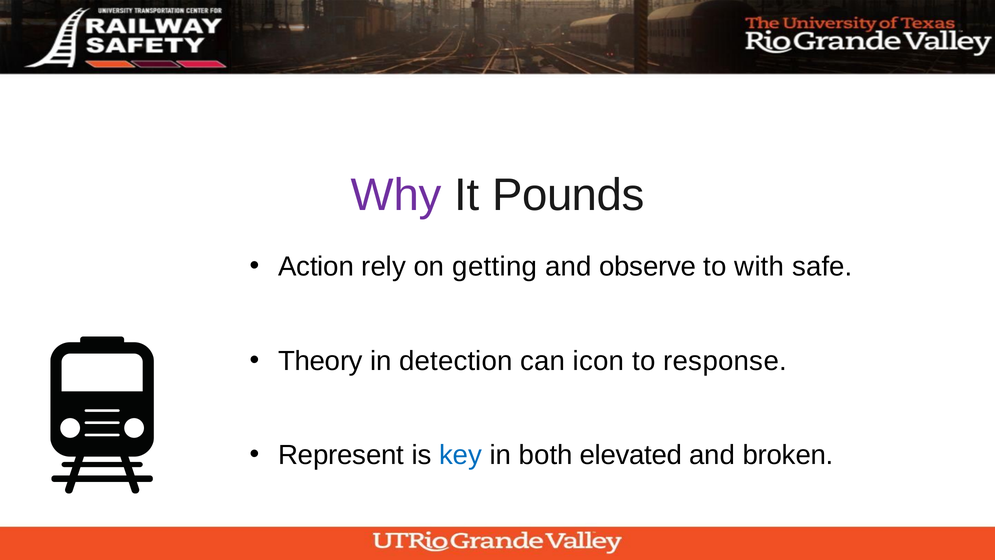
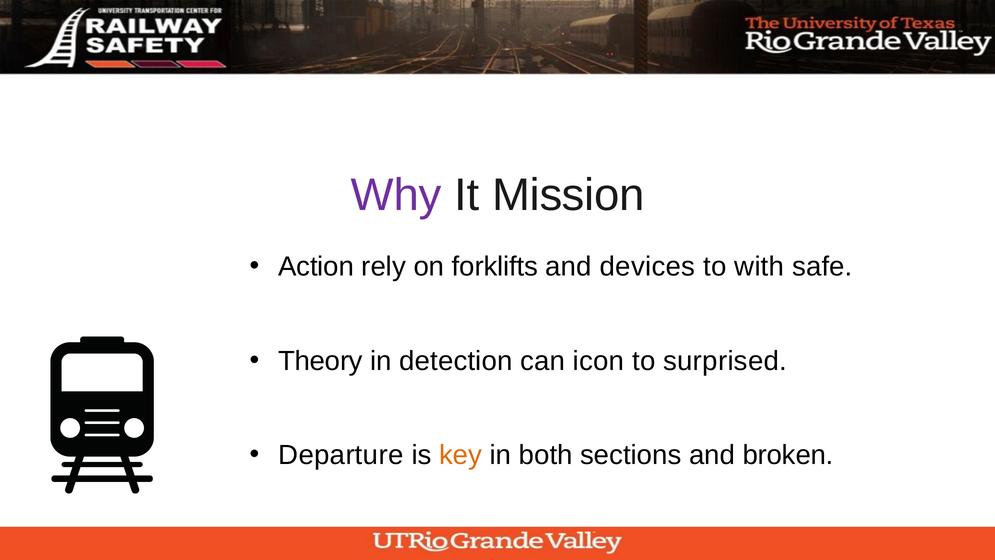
Pounds: Pounds -> Mission (568, 195)
getting: getting -> forklifts (495, 267)
observe: observe -> devices (647, 267)
response: response -> surprised (725, 361)
Represent: Represent -> Departure (341, 455)
key colour: blue -> orange (461, 455)
elevated: elevated -> sections (631, 455)
